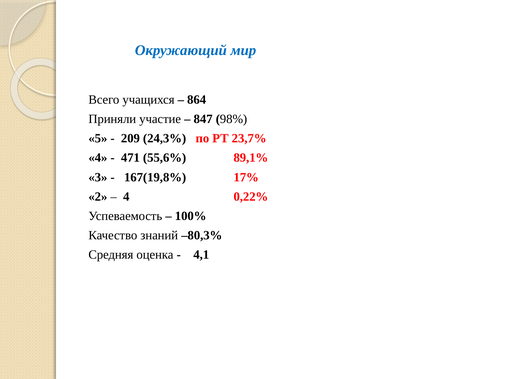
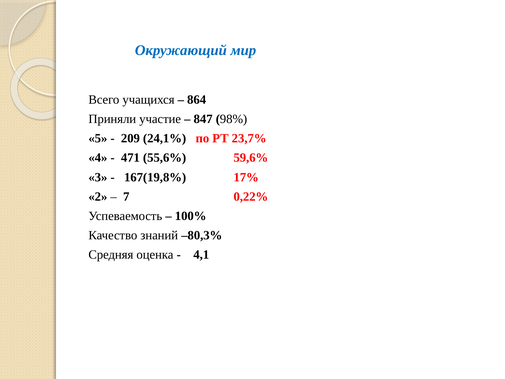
24,3%: 24,3% -> 24,1% (165, 138)
89,1%: 89,1% -> 59,6% (251, 158)
4: 4 -> 7 (126, 196)
